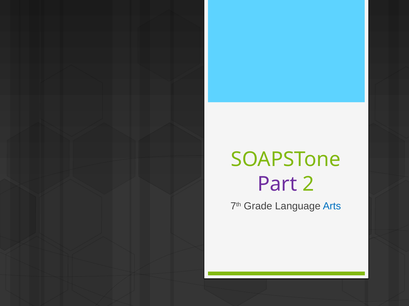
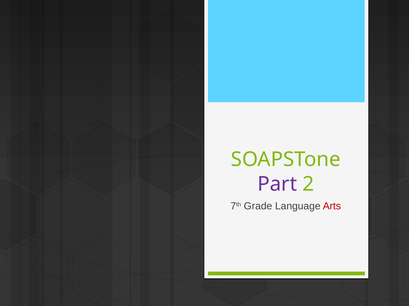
Arts colour: blue -> red (332, 207)
